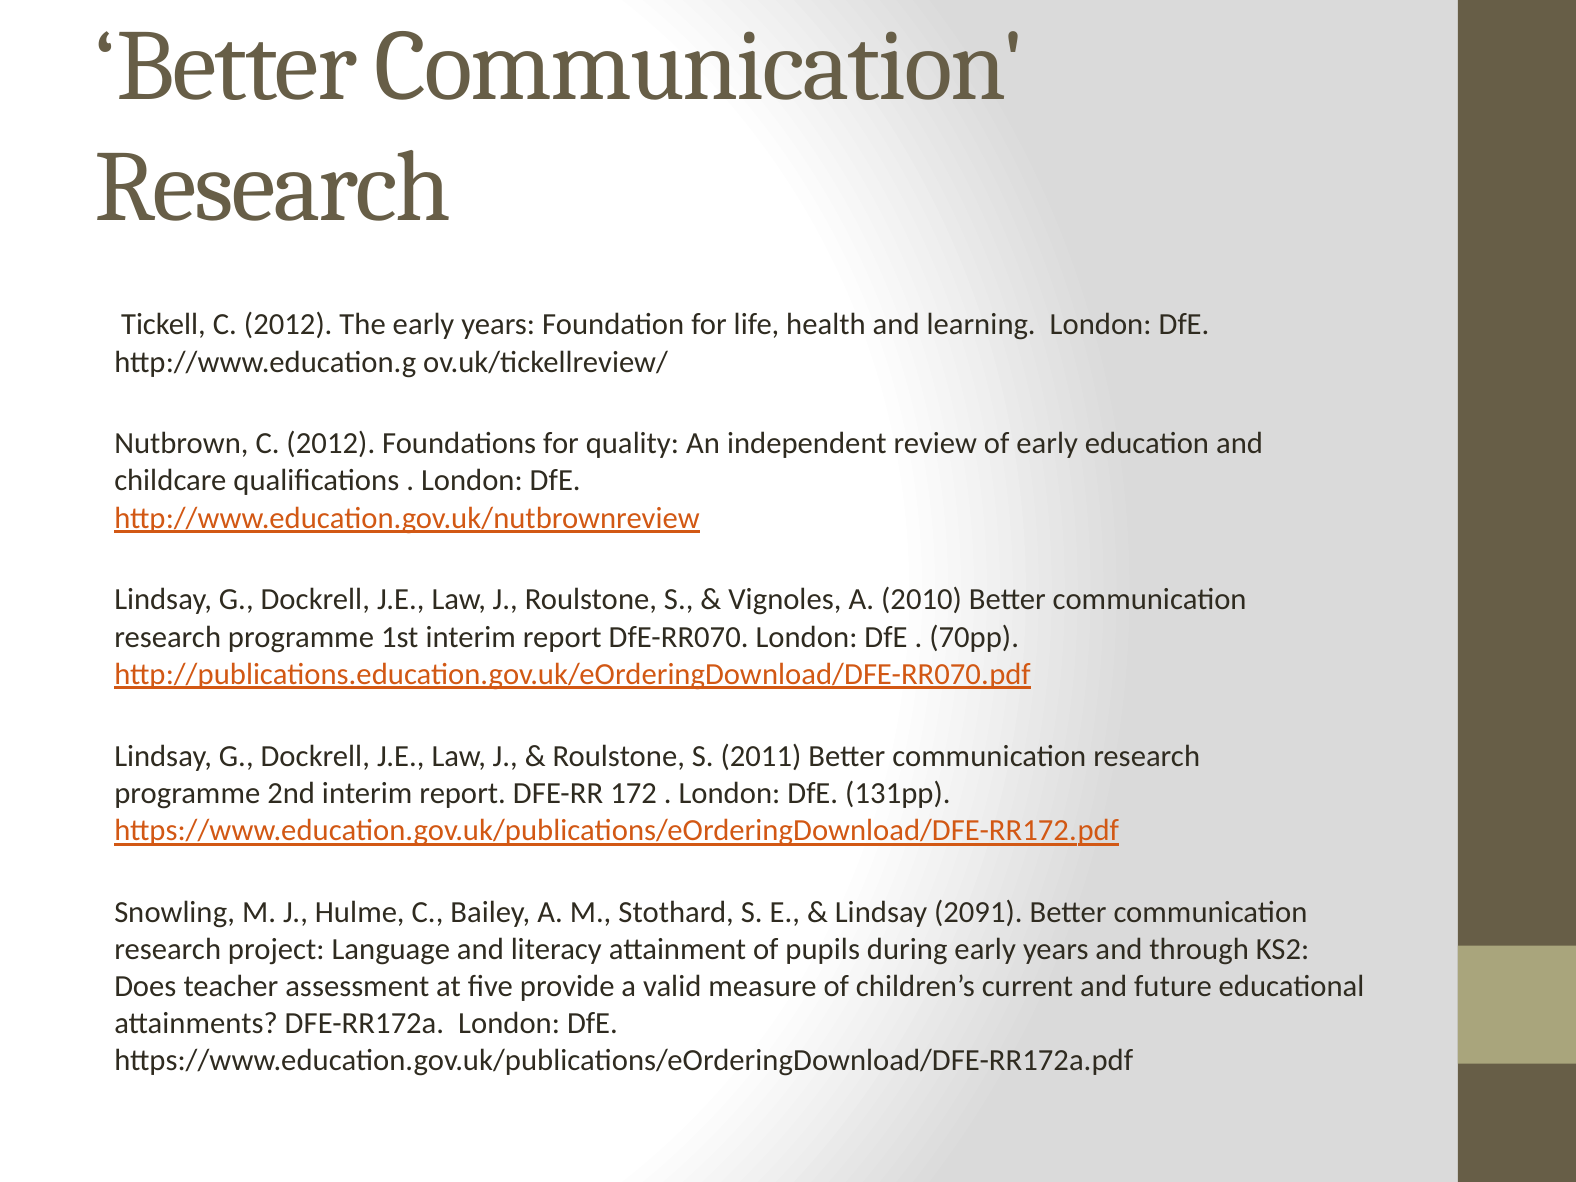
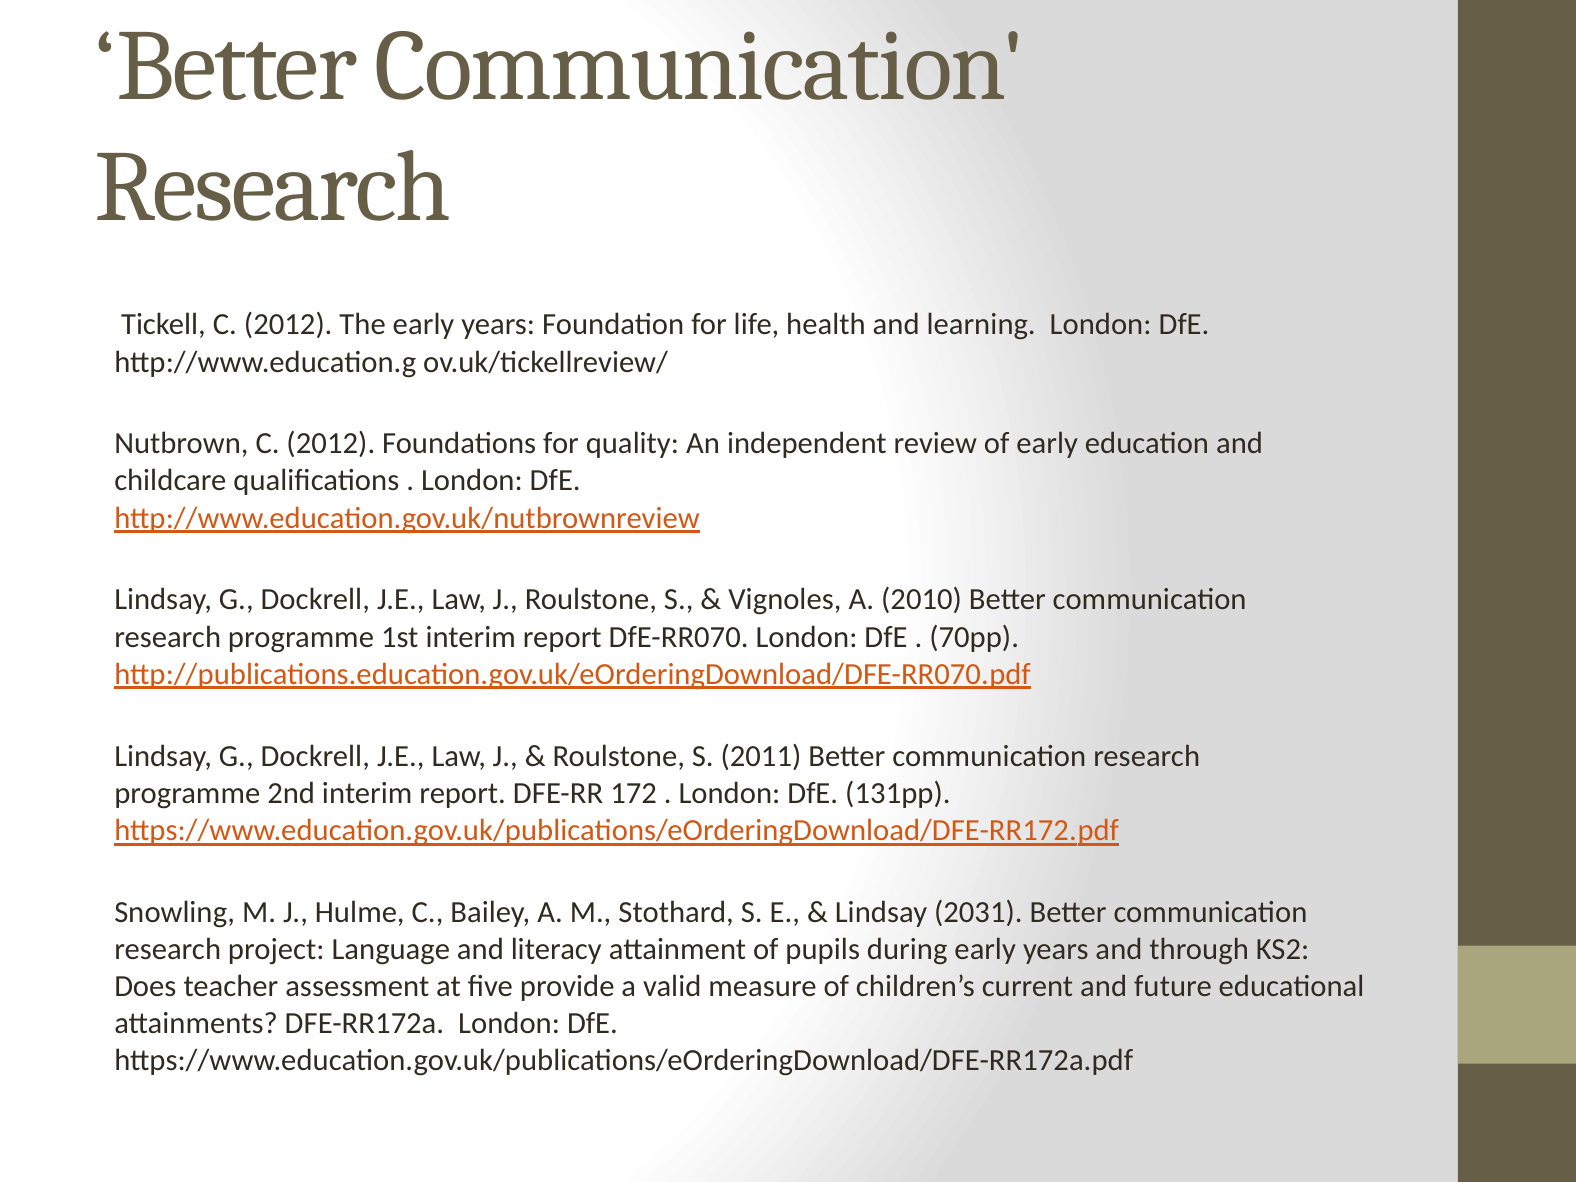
2091: 2091 -> 2031 (978, 912)
